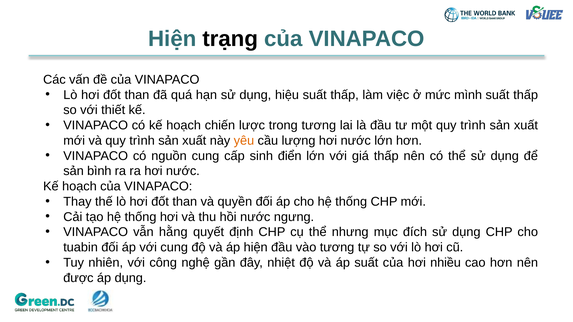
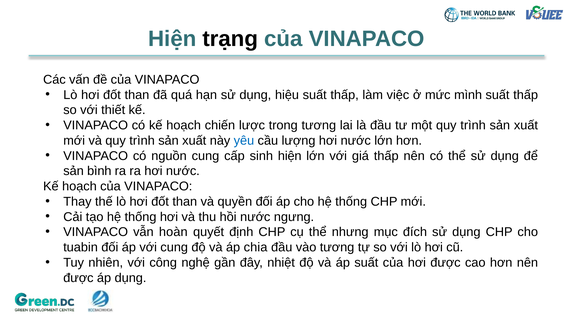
yêu colour: orange -> blue (244, 141)
sinh điển: điển -> hiện (290, 156)
hằng: hằng -> hoàn (173, 232)
áp hiện: hiện -> chia (256, 248)
hơi nhiều: nhiều -> được (445, 263)
